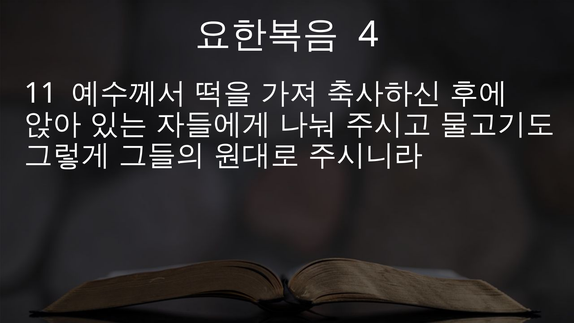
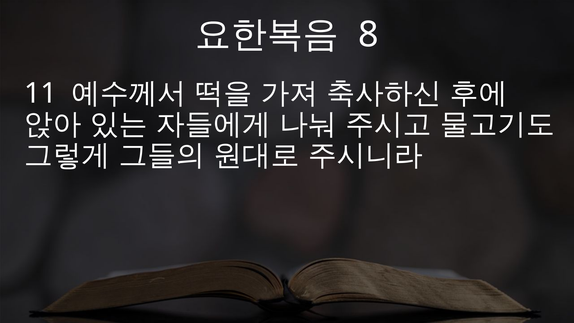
4: 4 -> 8 (368, 35)
